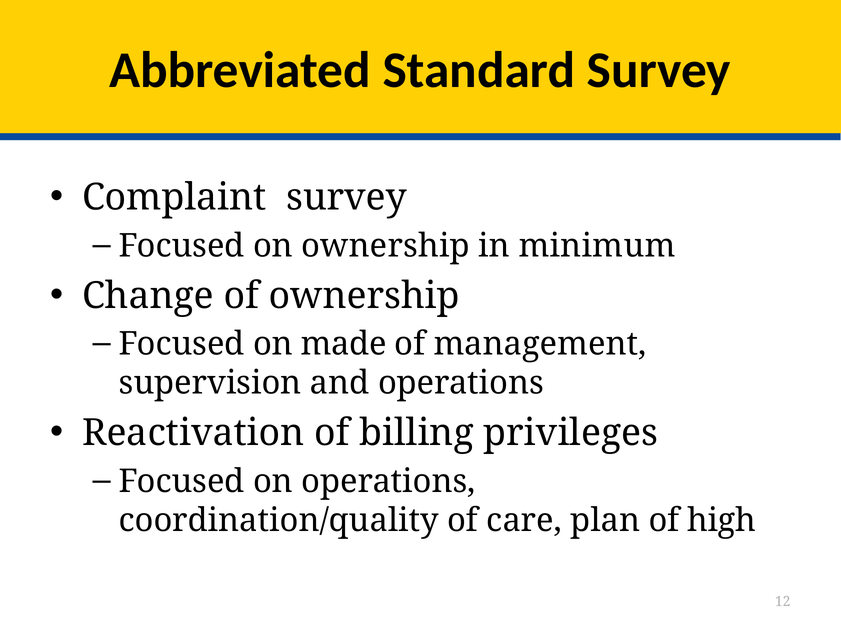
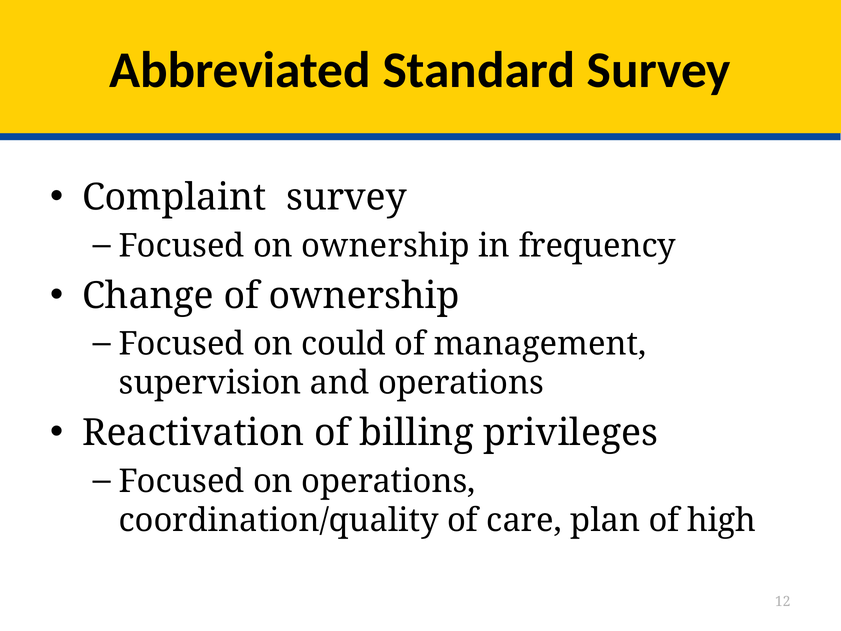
minimum: minimum -> frequency (597, 246)
made: made -> could (344, 344)
